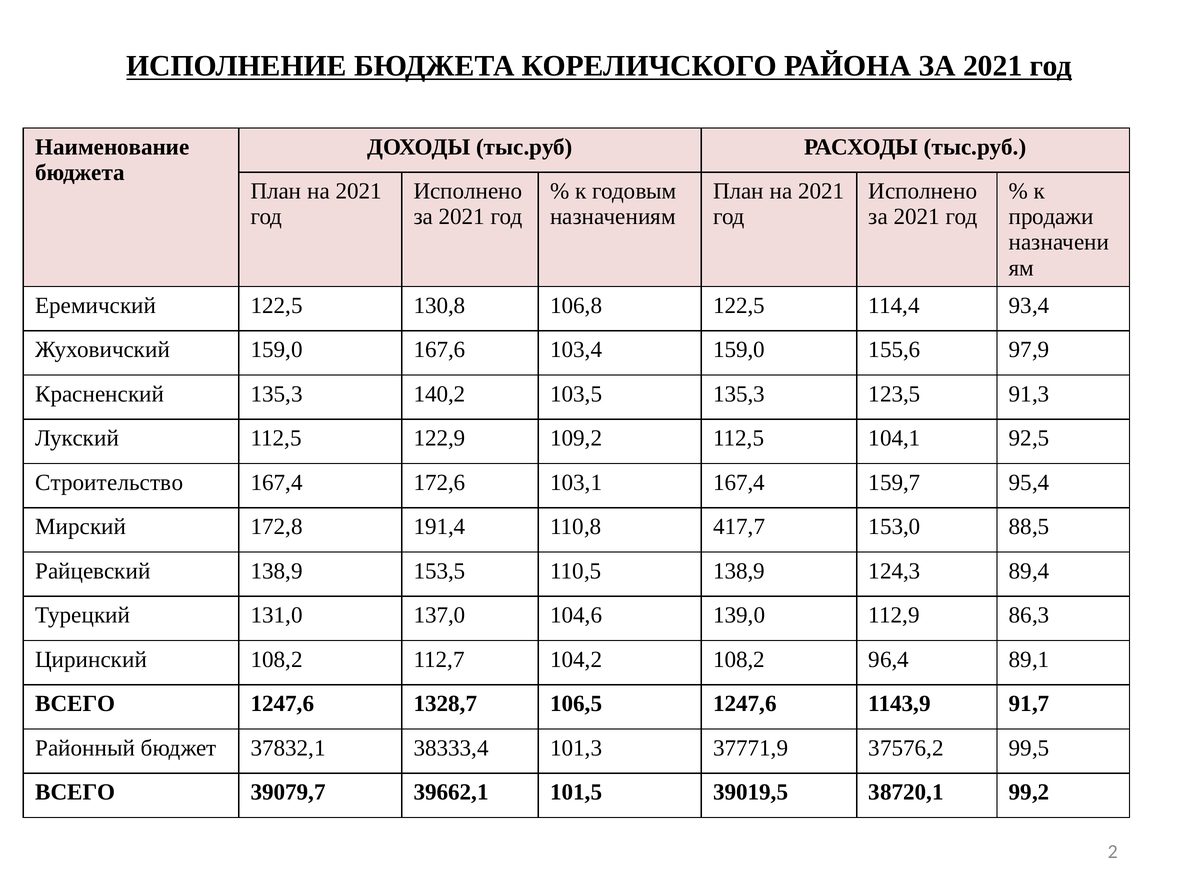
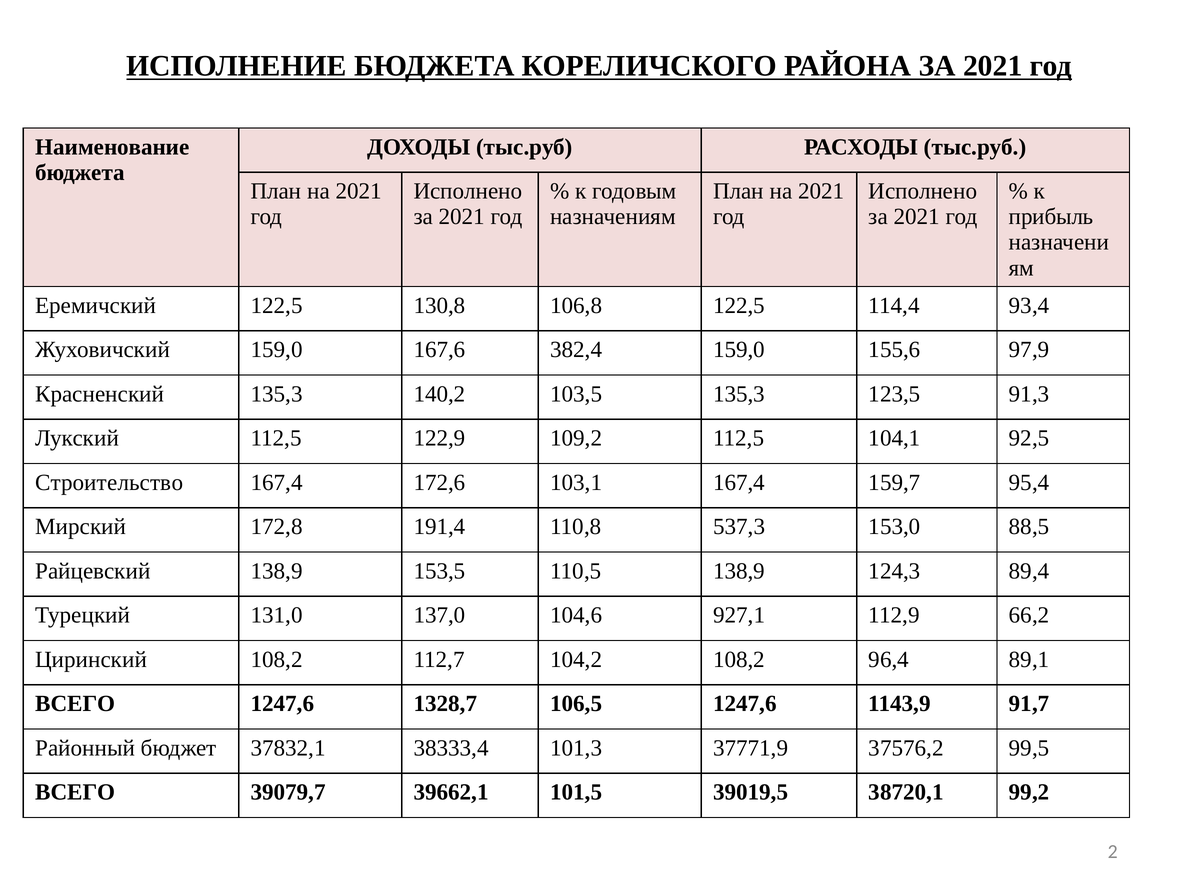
продажи: продажи -> прибыль (1051, 217)
103,4: 103,4 -> 382,4 (576, 350)
417,7: 417,7 -> 537,3 (739, 526)
139,0: 139,0 -> 927,1 (739, 615)
86,3: 86,3 -> 66,2 (1029, 615)
